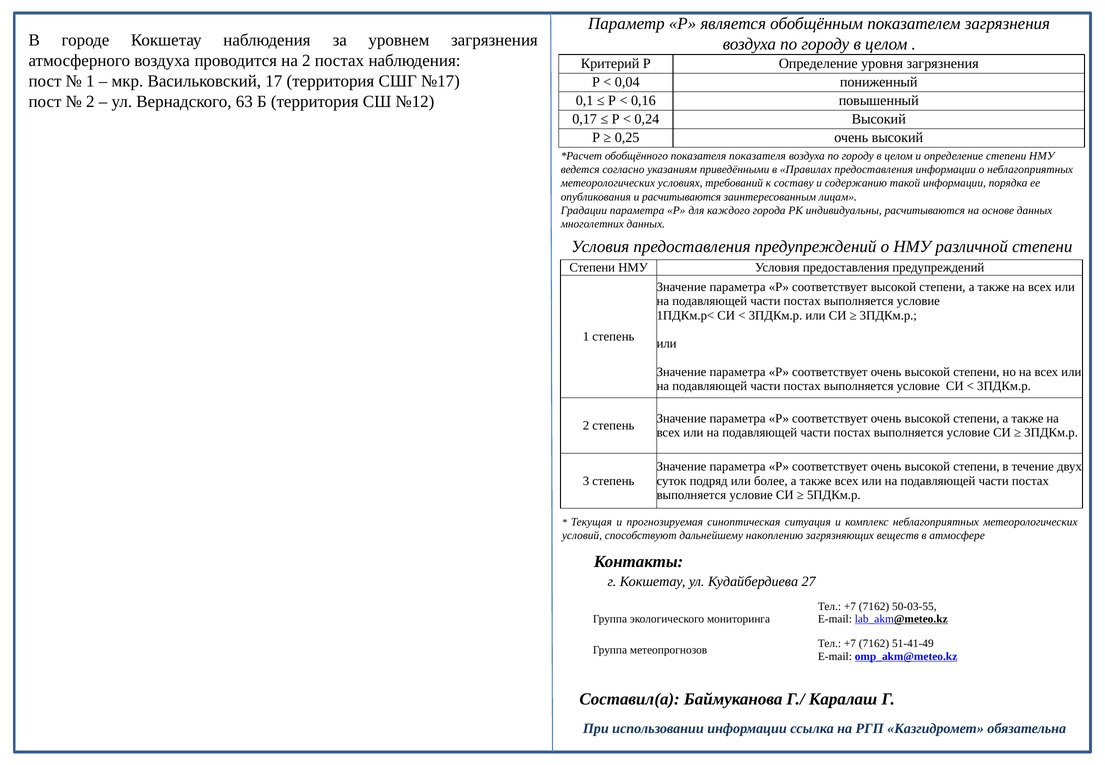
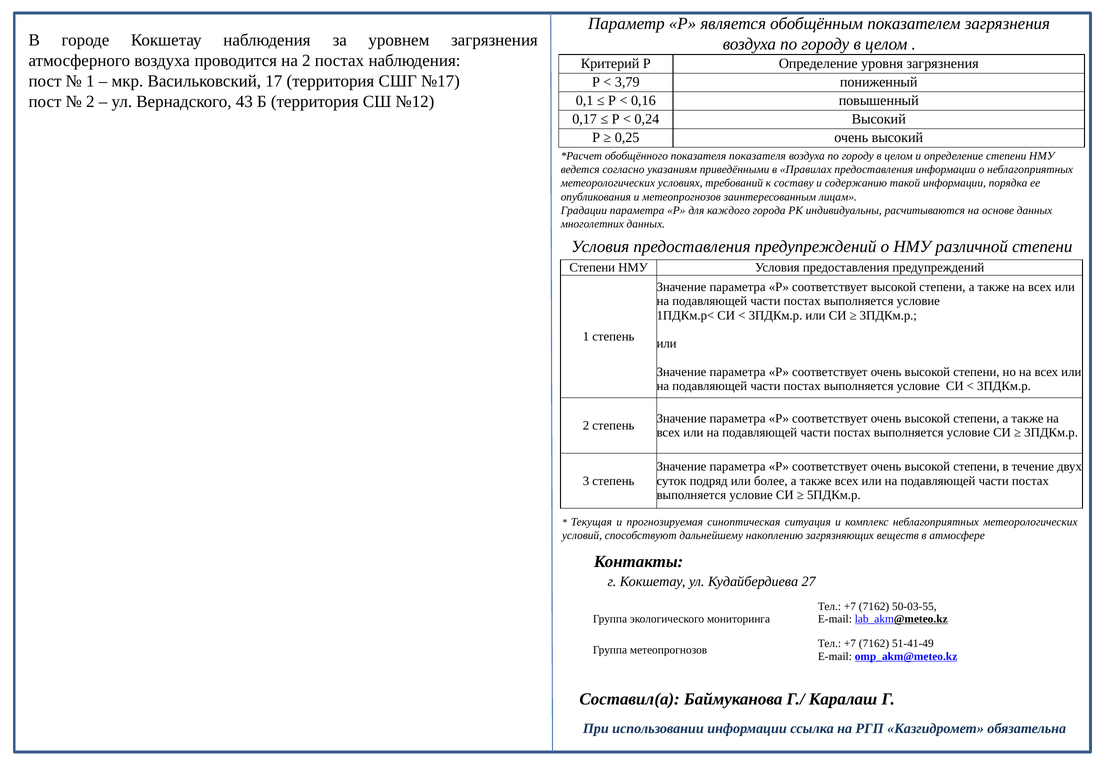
0,04: 0,04 -> 3,79 (627, 82)
63: 63 -> 43 (244, 101)
и расчитываются: расчитываются -> метеопрогнозов (681, 197)
